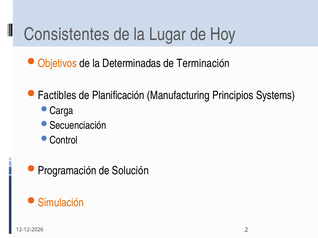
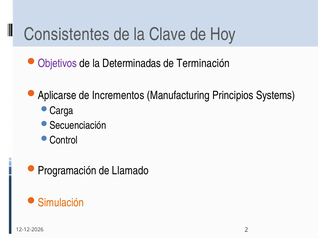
Lugar: Lugar -> Clave (167, 34)
Objetivos colour: orange -> purple (57, 63)
Factibles: Factibles -> Aplicarse (57, 96)
Planificación: Planificación -> Incrementos (118, 96)
Solución: Solución -> Llamado (130, 171)
